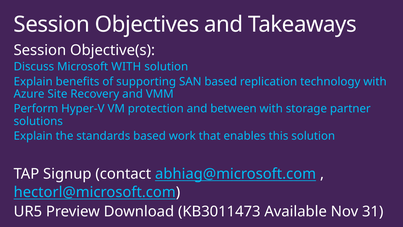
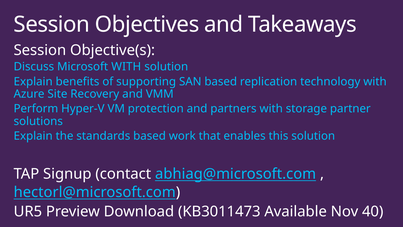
between: between -> partners (233, 109)
31: 31 -> 40 (373, 211)
